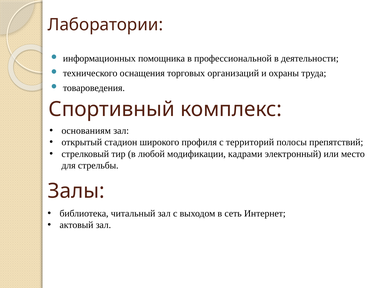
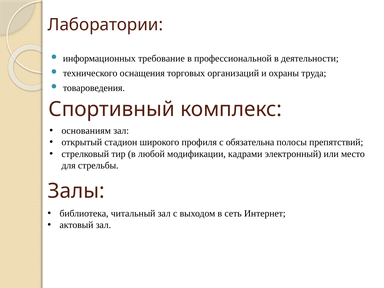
помощника: помощника -> требование (161, 59)
территорий: территорий -> обязательна (250, 142)
